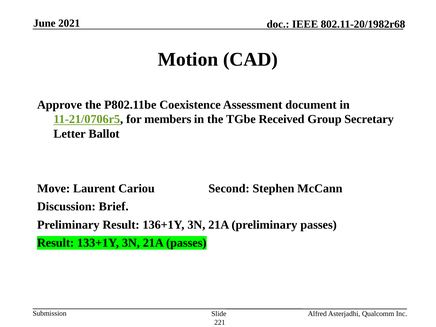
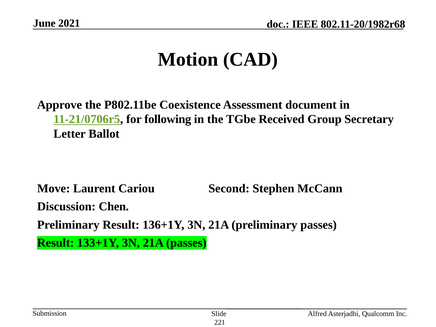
members: members -> following (168, 119)
Brief: Brief -> Chen (114, 207)
